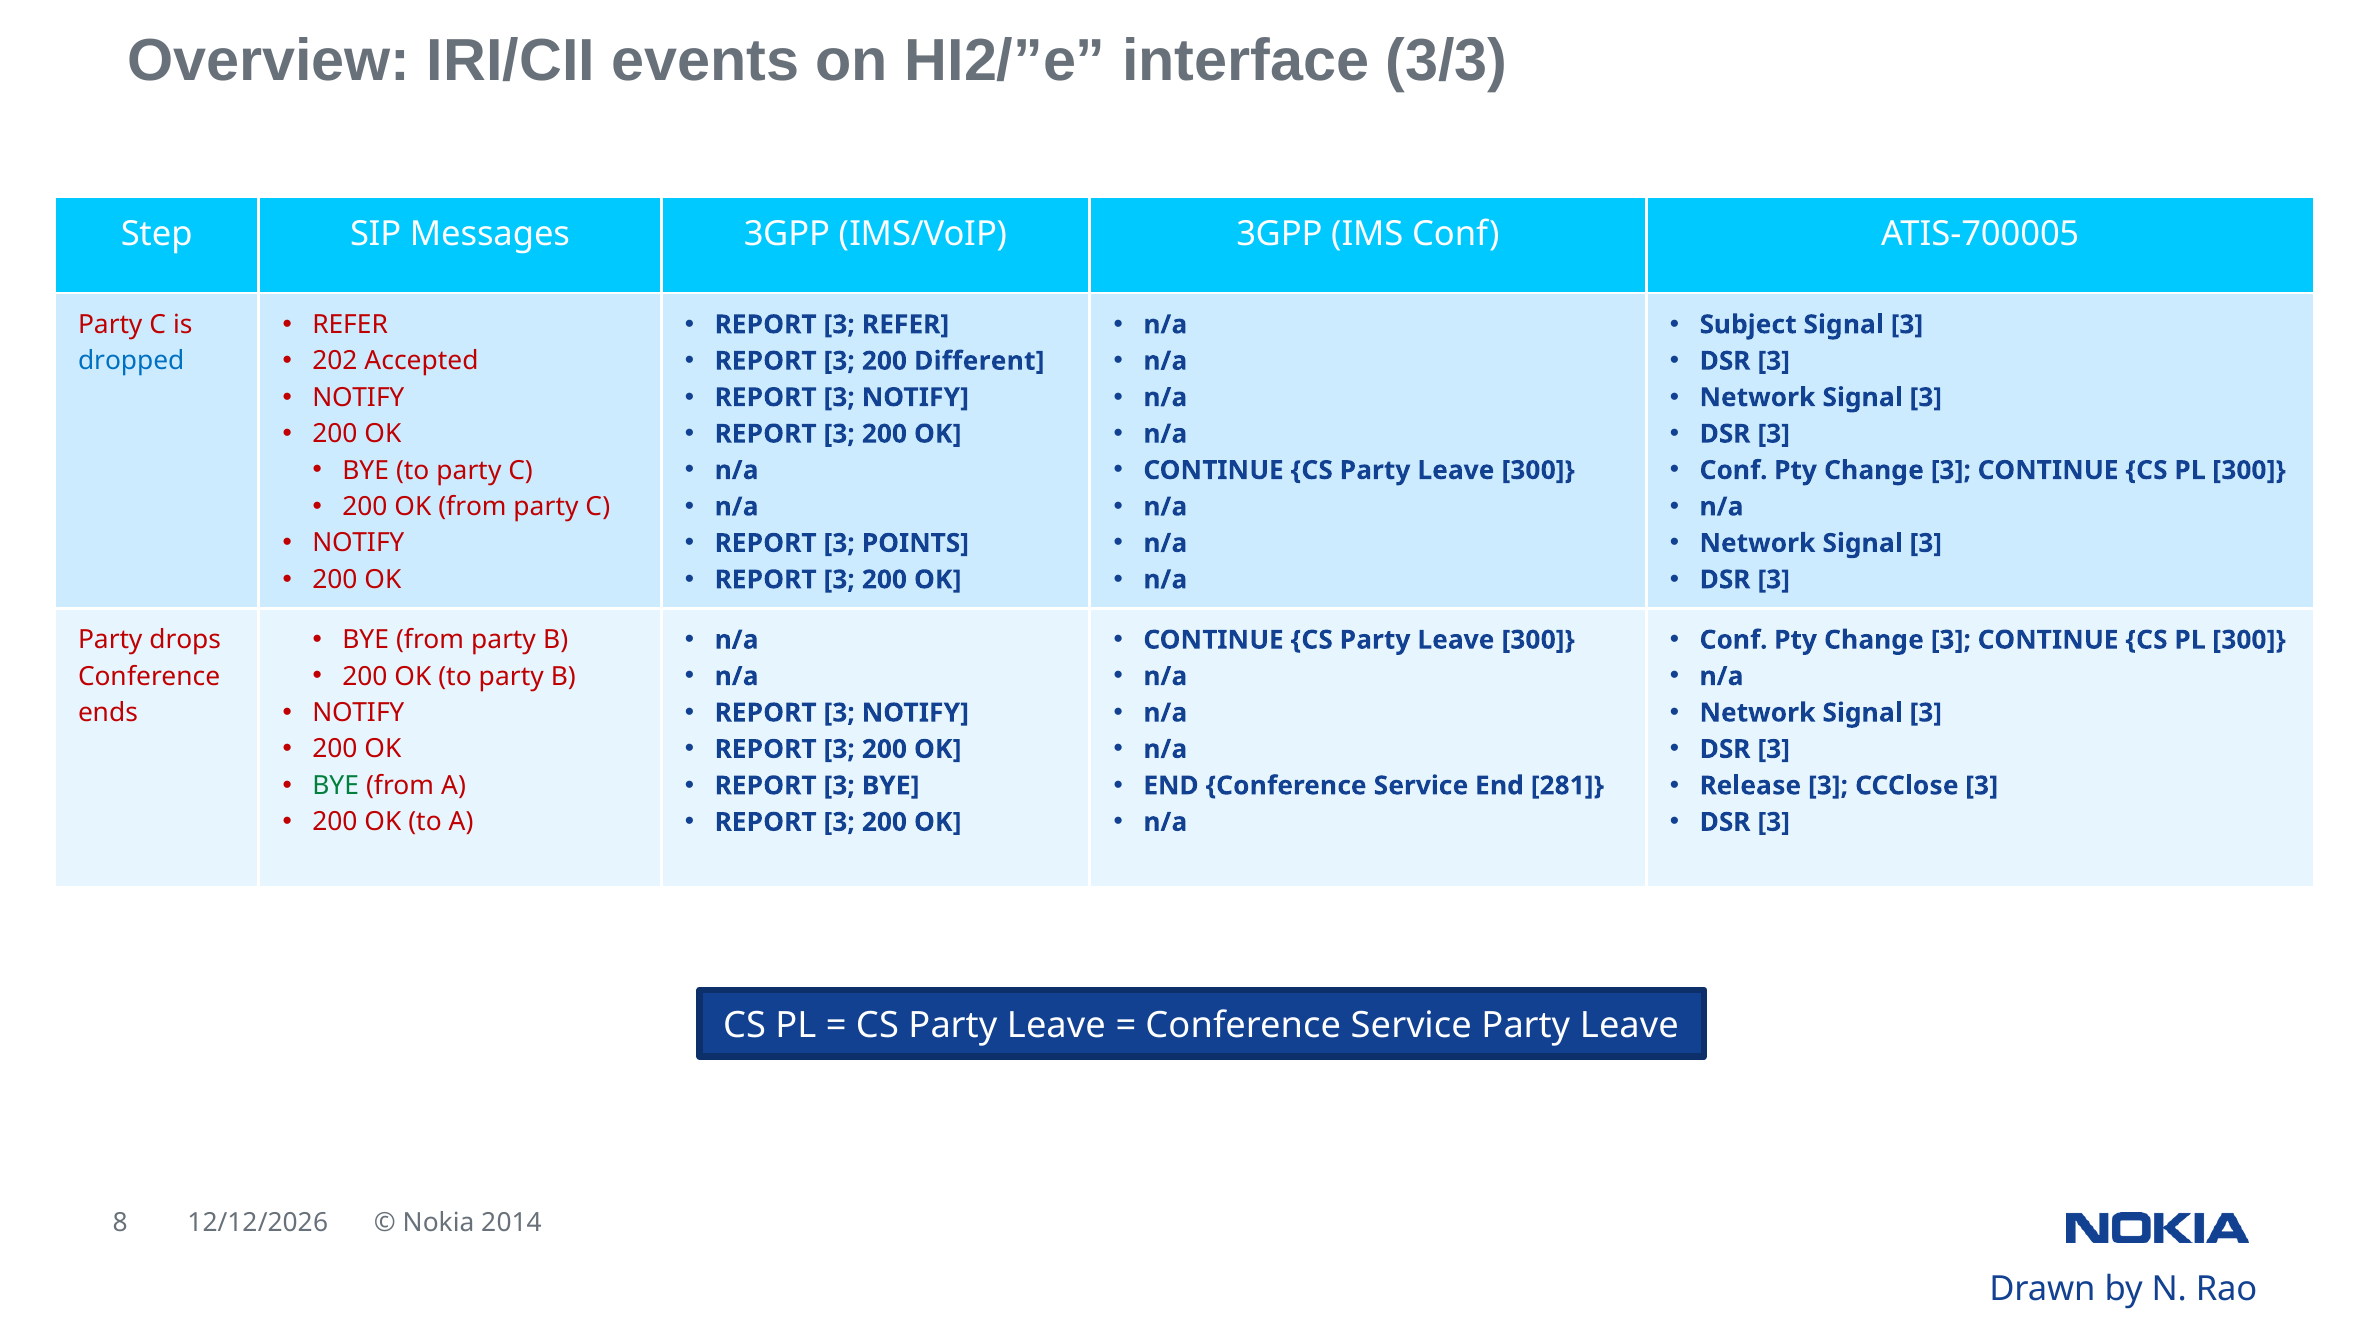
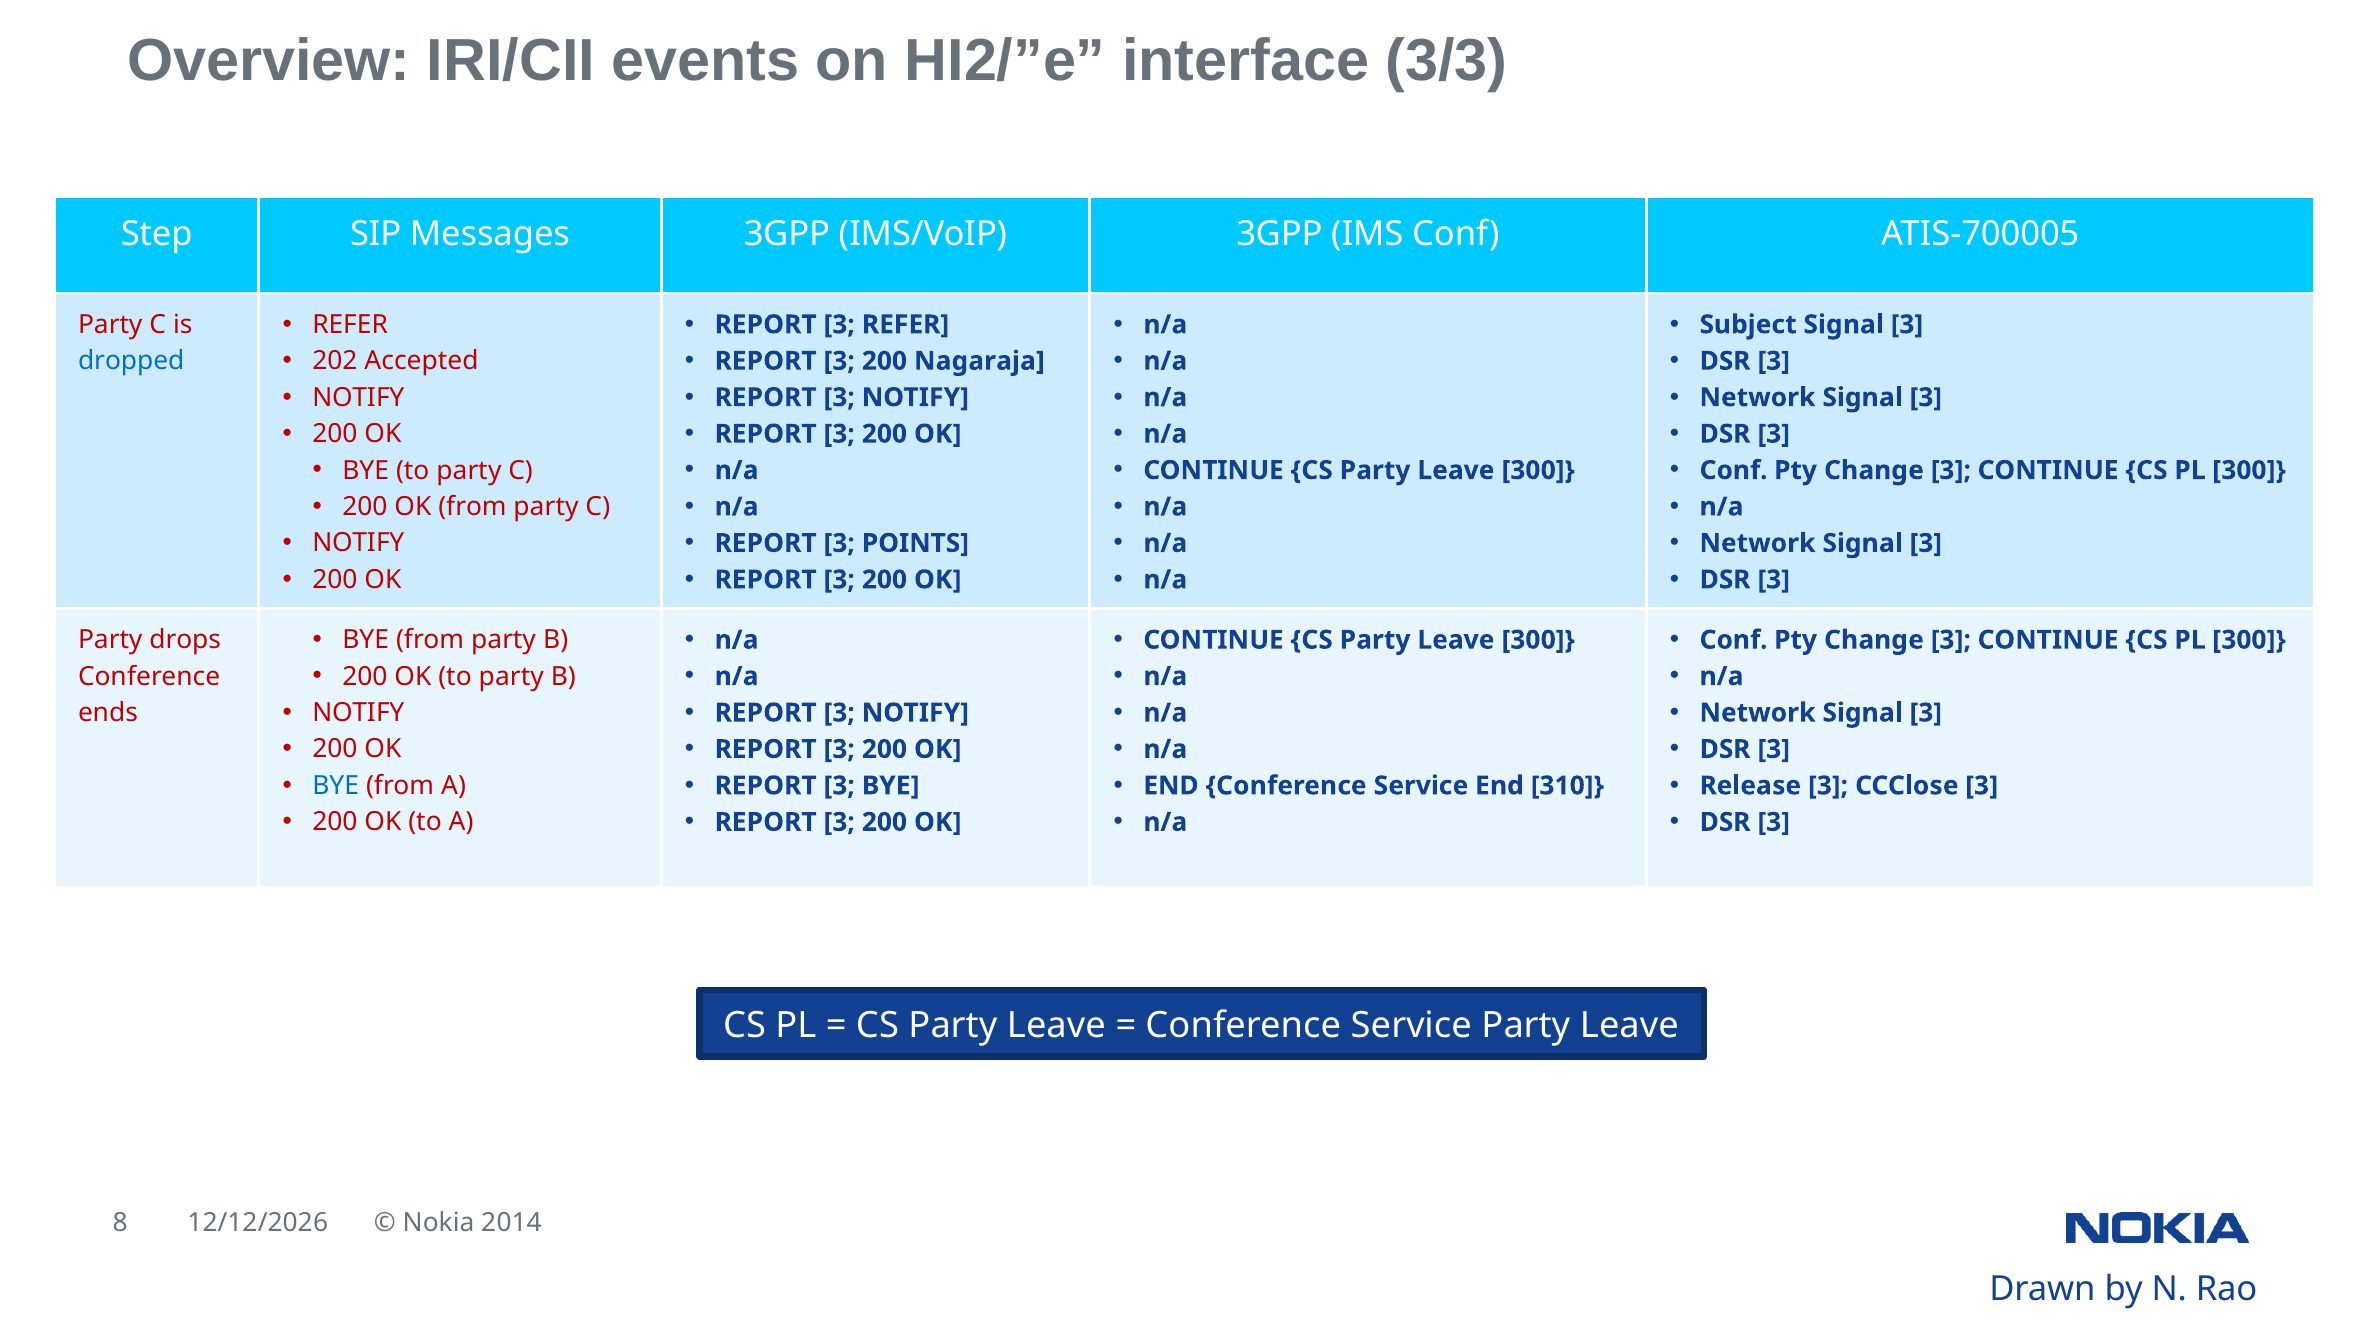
Different: Different -> Nagaraja (979, 361)
BYE colour: green -> blue (336, 786)
281: 281 -> 310 (1567, 786)
